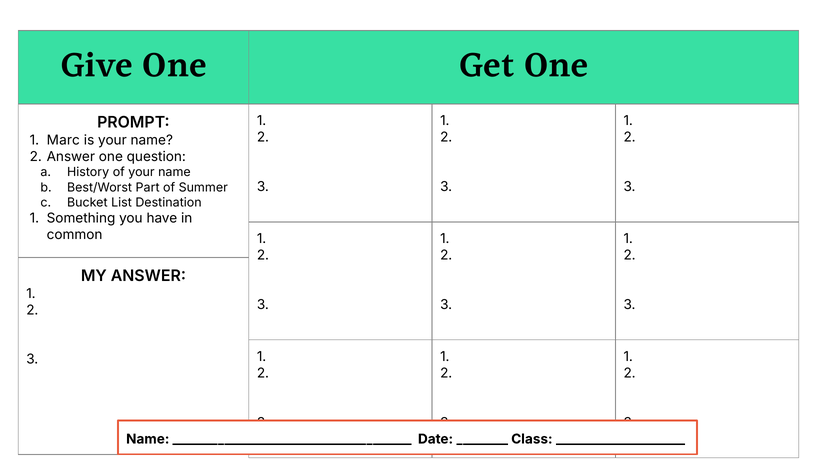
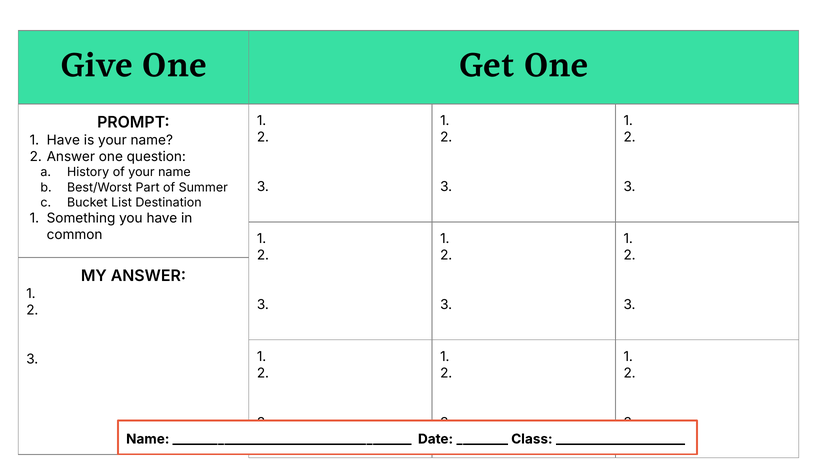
1 Marc: Marc -> Have (63, 140)
